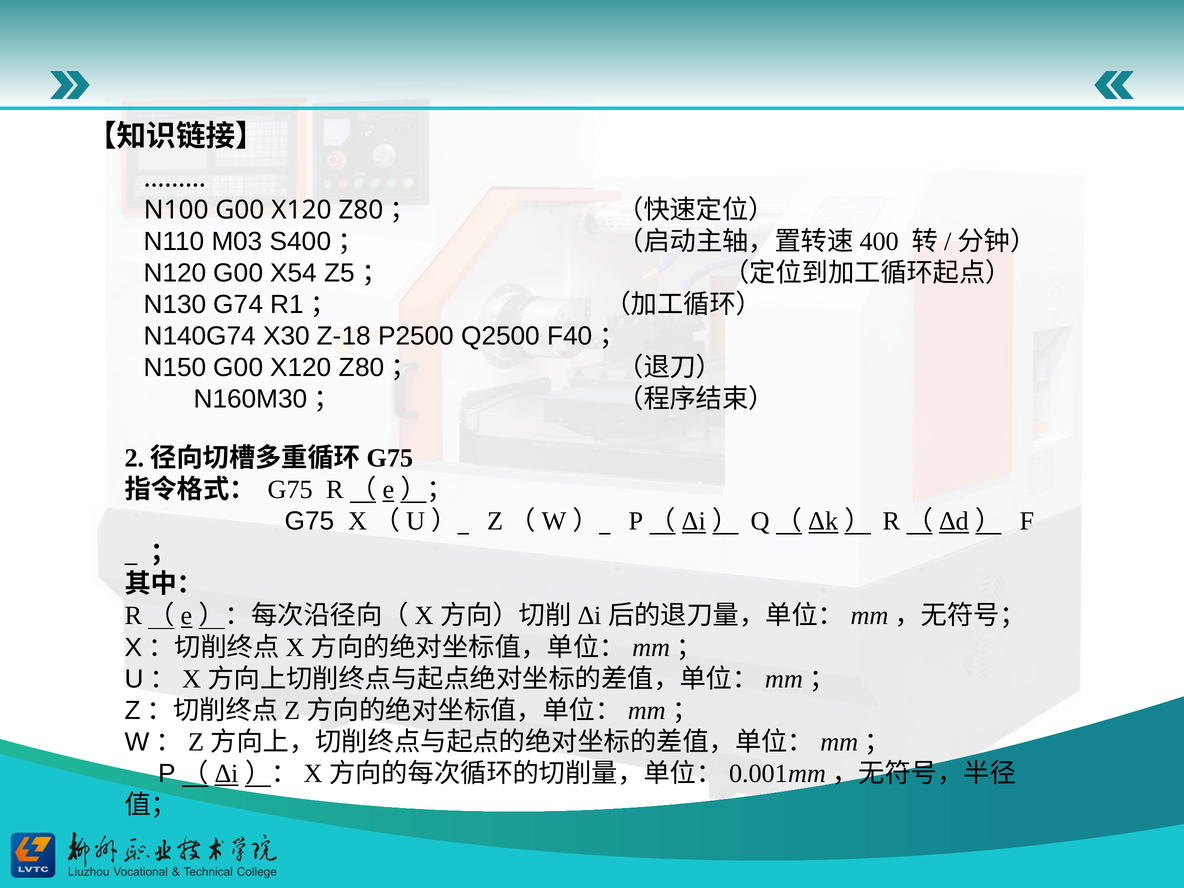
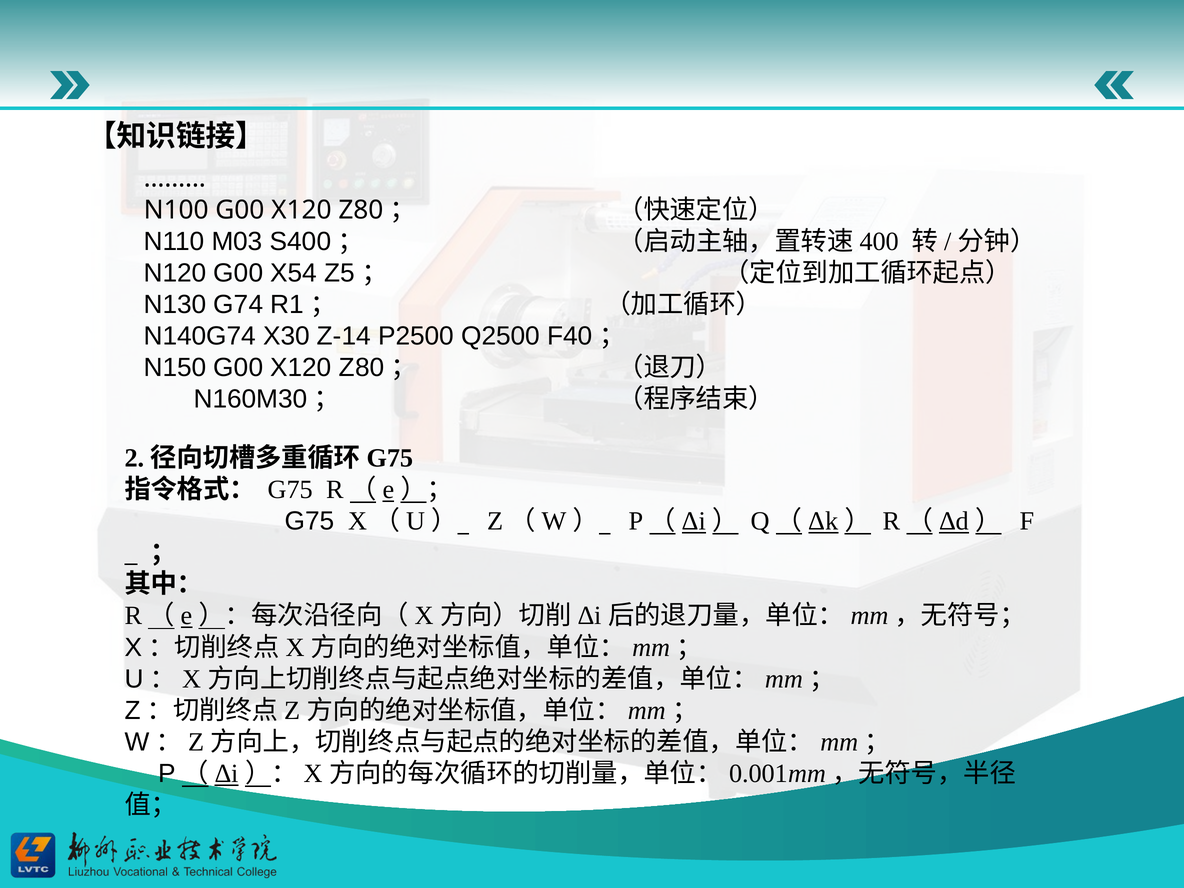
Z-18: Z-18 -> Z-14 (344, 336)
